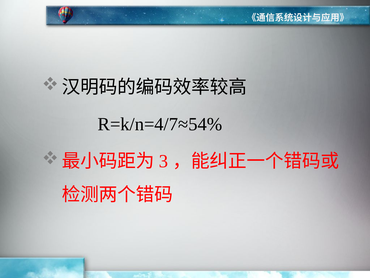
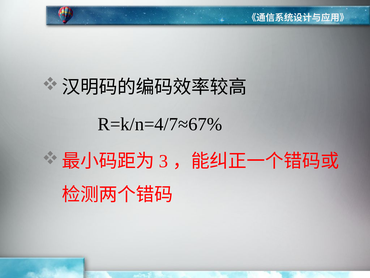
R=k/n=4/7≈54%: R=k/n=4/7≈54% -> R=k/n=4/7≈67% (160, 124)
